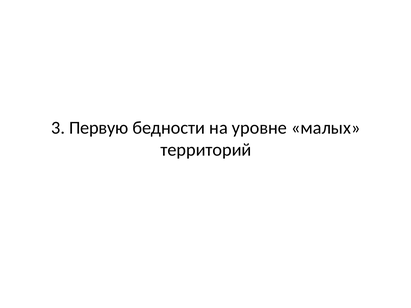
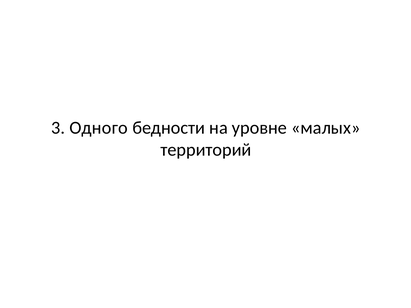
Первую: Первую -> Одного (99, 128)
